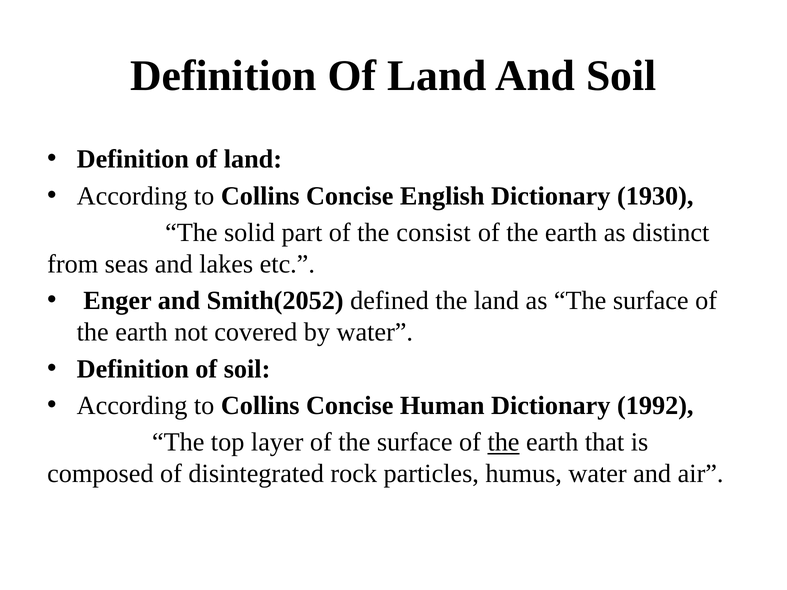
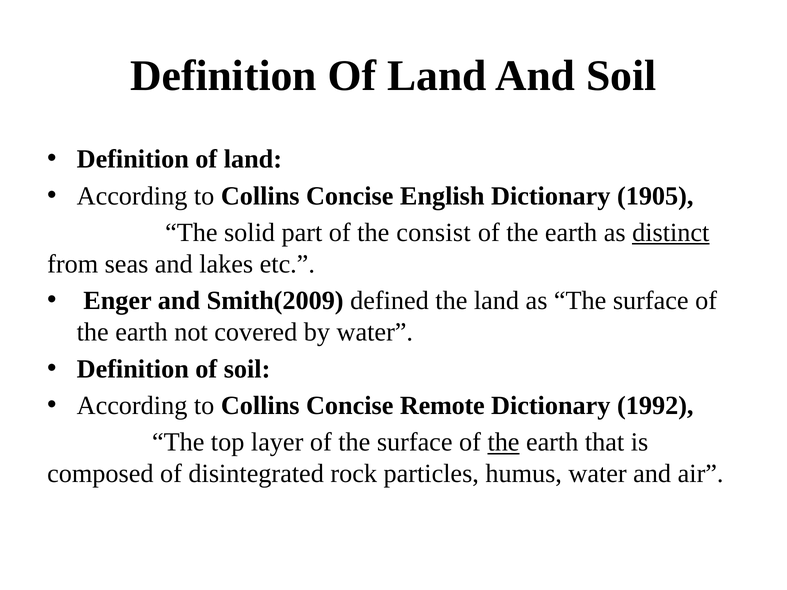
1930: 1930 -> 1905 (655, 196)
distinct underline: none -> present (671, 233)
Smith(2052: Smith(2052 -> Smith(2009 (275, 301)
Human: Human -> Remote (442, 406)
